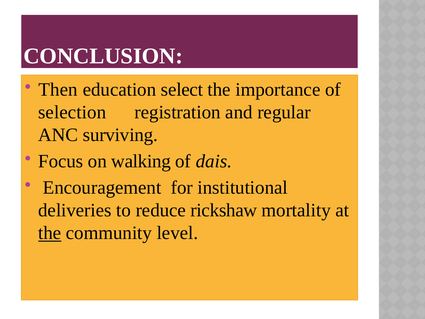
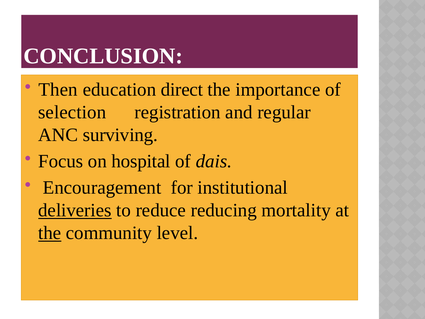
select: select -> direct (182, 90)
walking: walking -> hospital (141, 161)
deliveries underline: none -> present (75, 210)
rickshaw: rickshaw -> reducing (224, 210)
